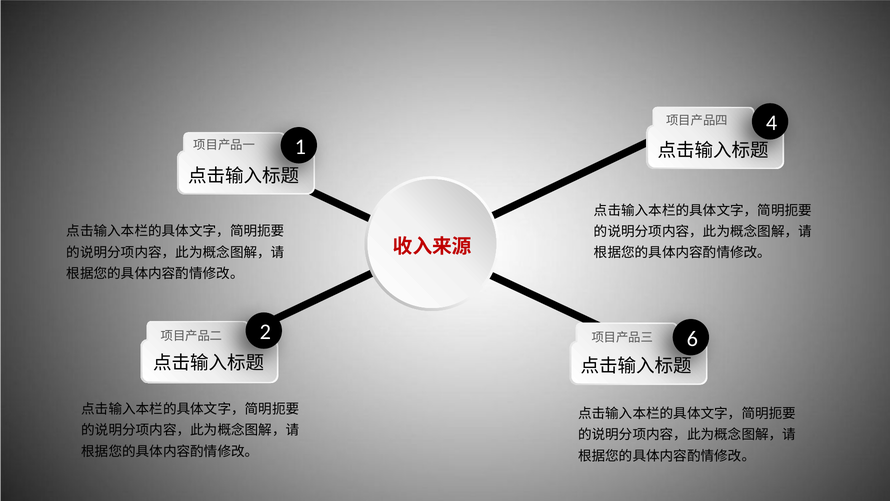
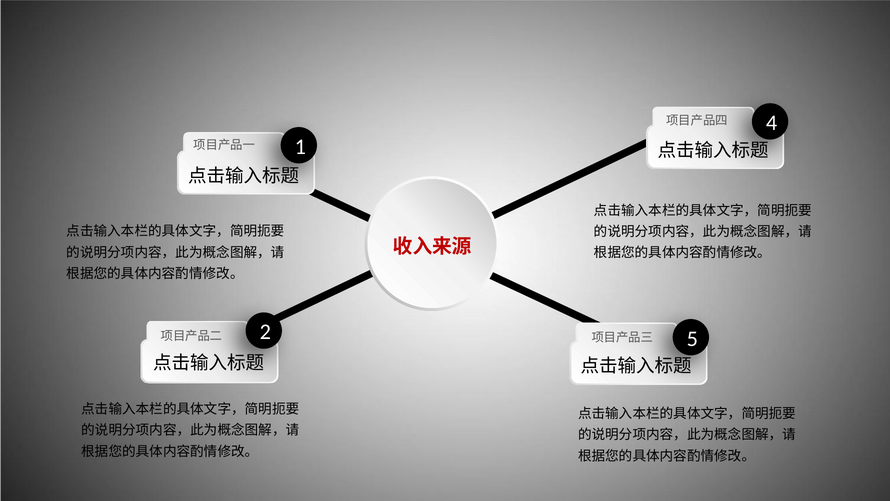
6: 6 -> 5 (692, 338)
